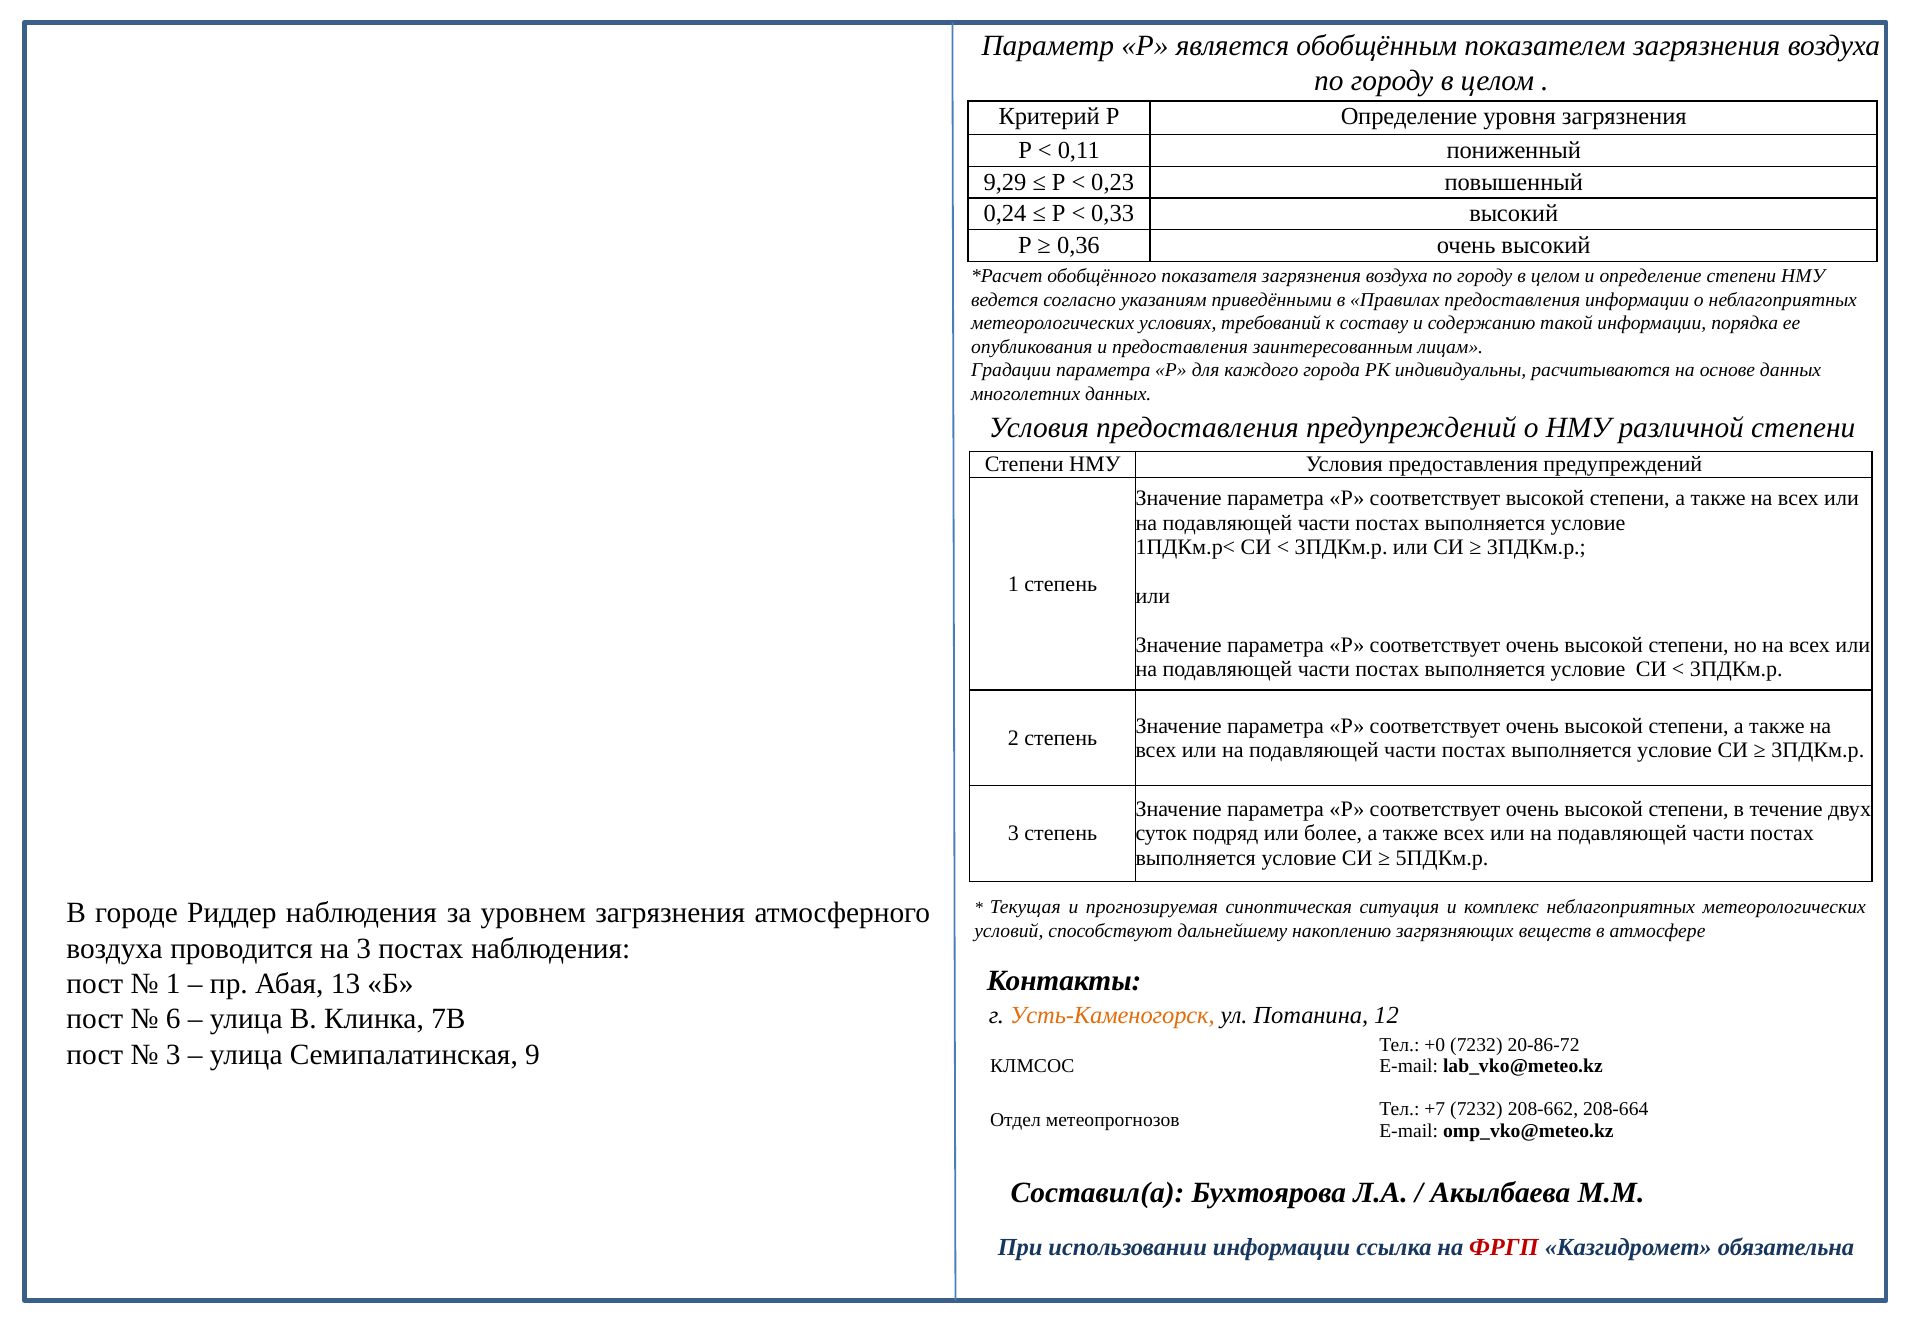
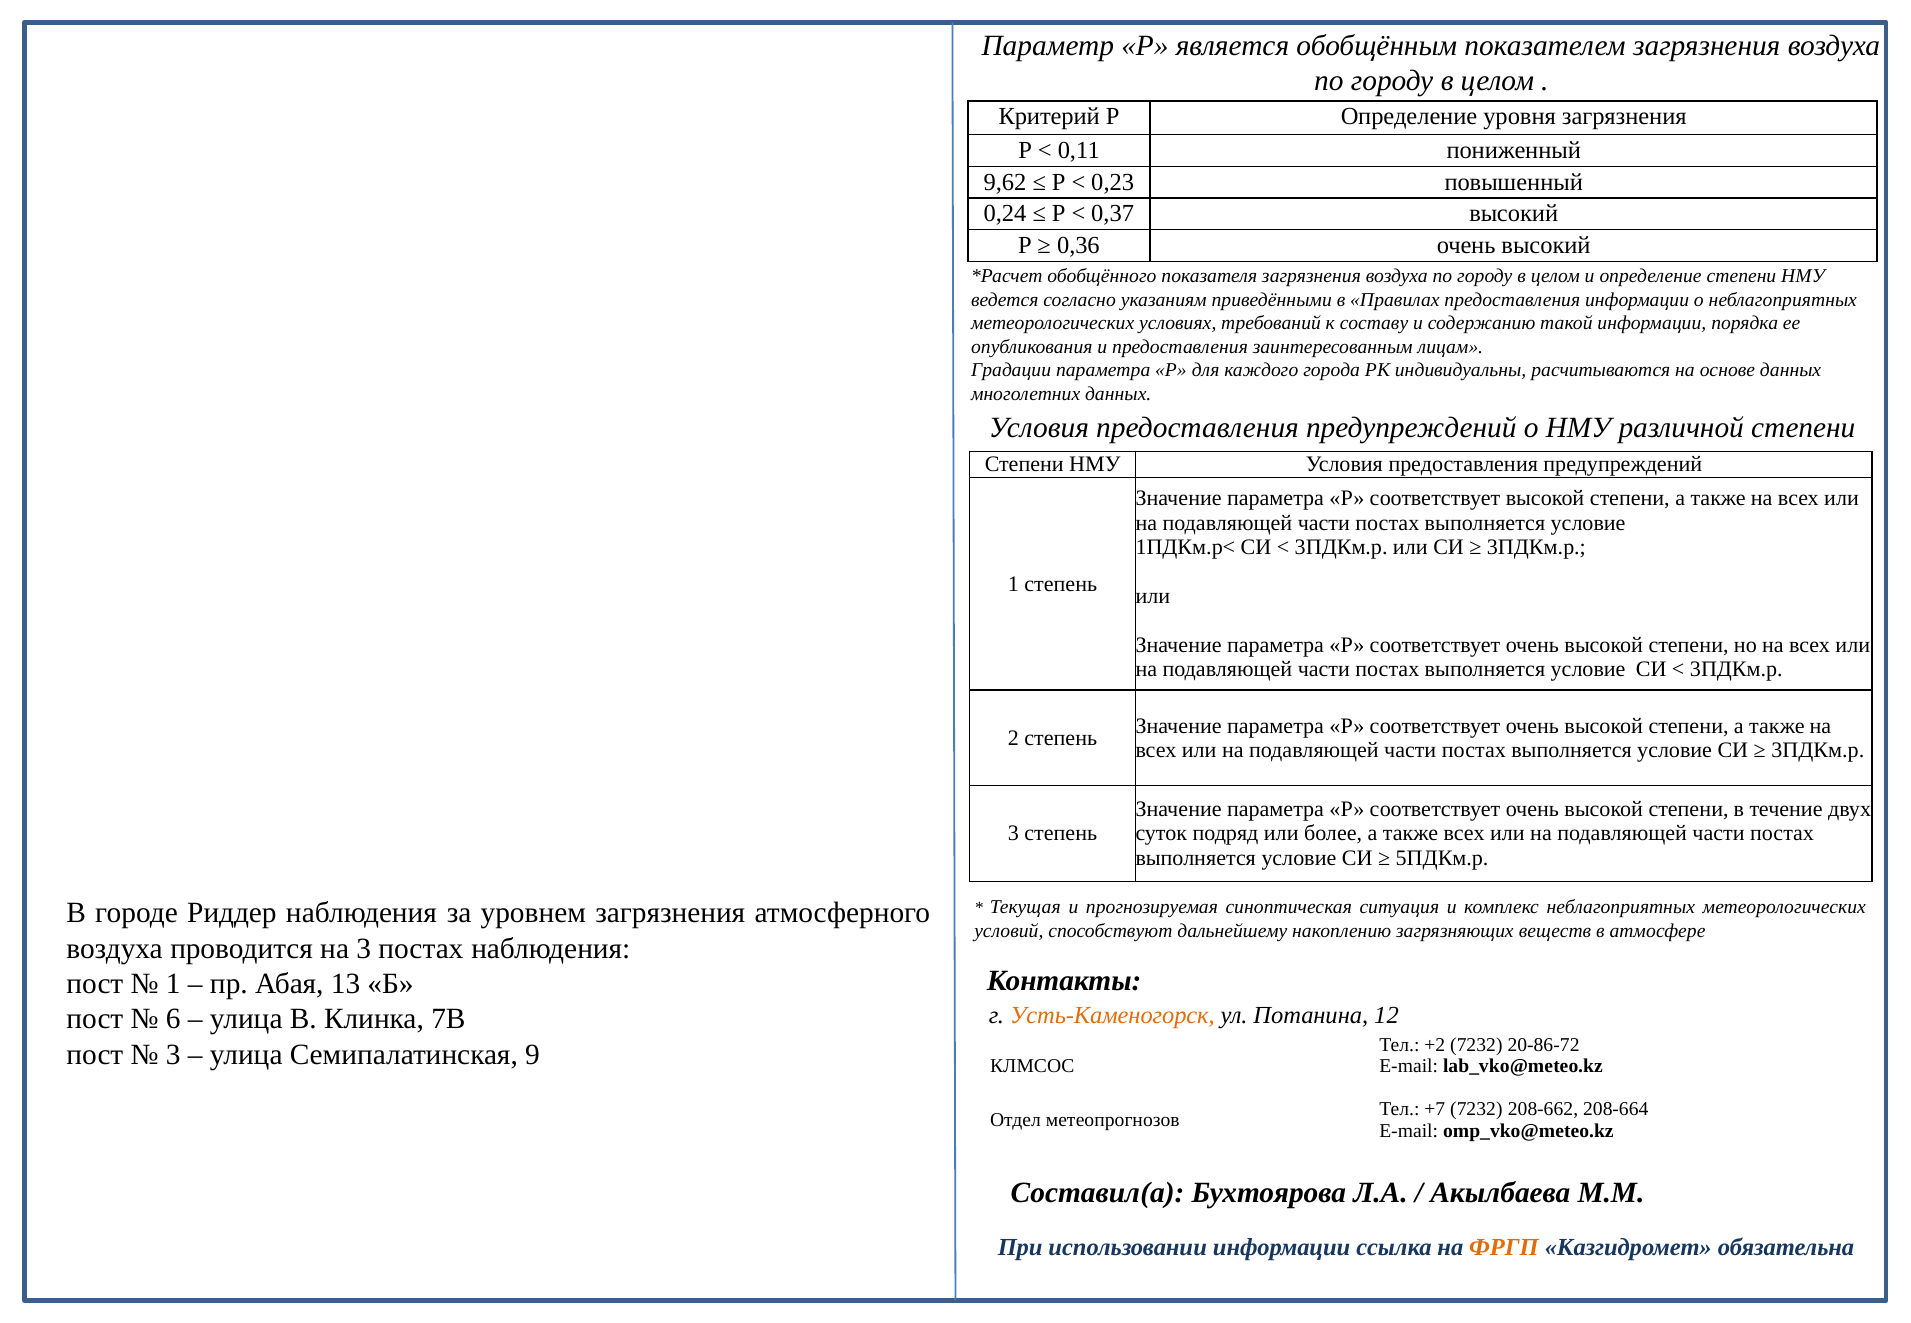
9,29: 9,29 -> 9,62 (1005, 182)
0,33: 0,33 -> 0,37 (1113, 214)
+0: +0 -> +2 (1435, 1045)
ФРГП colour: red -> orange (1504, 1247)
